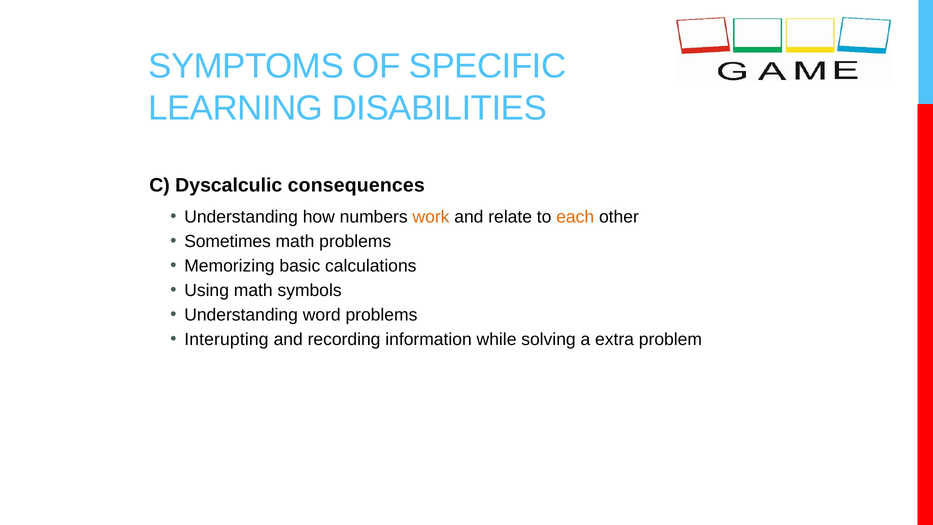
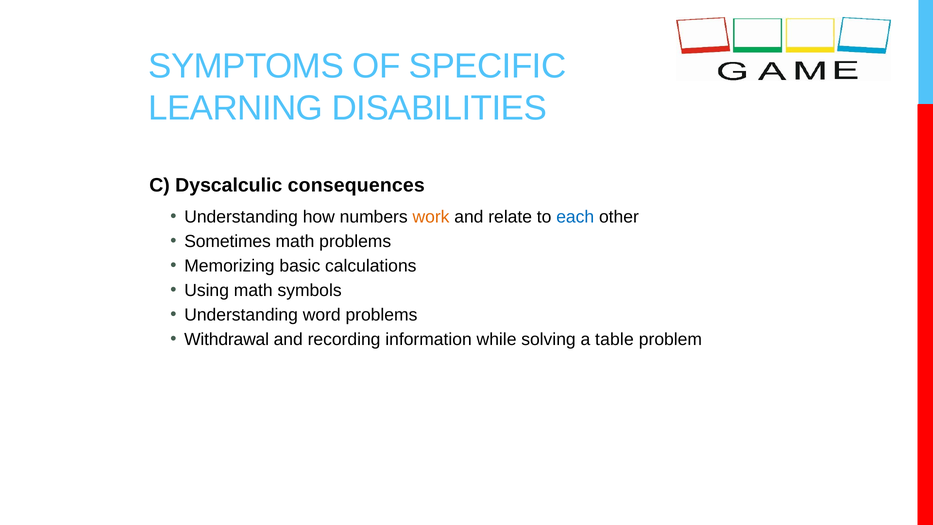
each colour: orange -> blue (575, 217)
Interupting: Interupting -> Withdrawal (227, 339)
extra: extra -> table (614, 339)
